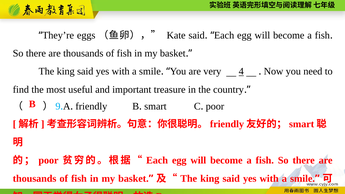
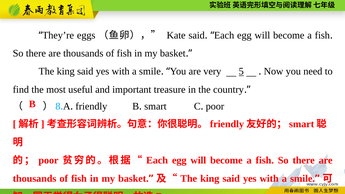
4: 4 -> 5 (241, 71)
9: 9 -> 8 (58, 106)
